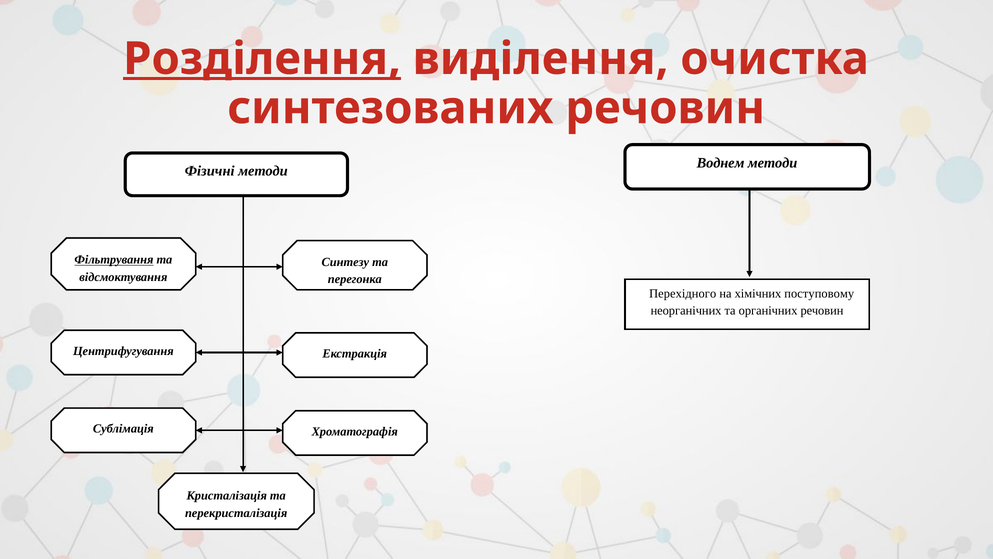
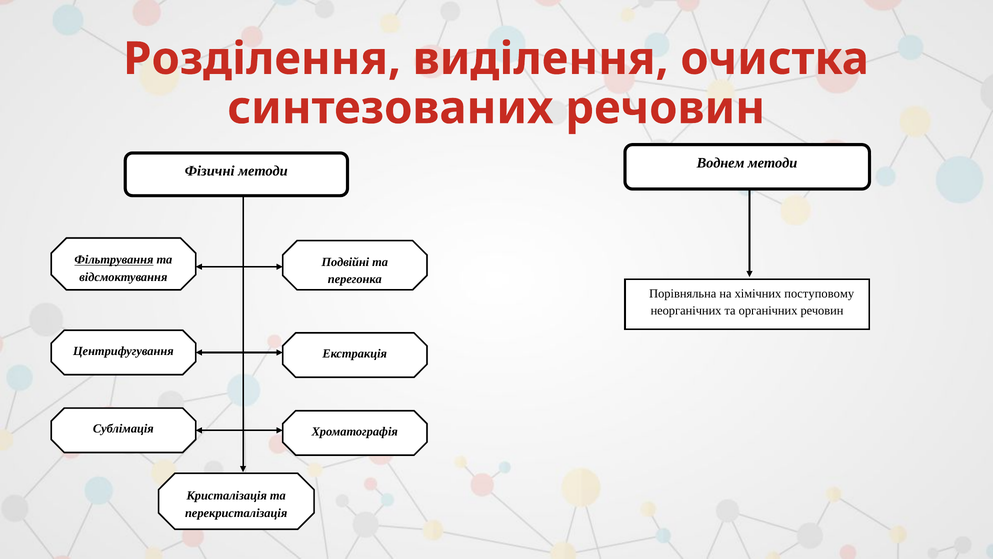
Розділення underline: present -> none (262, 59)
Синтезу: Синтезу -> Подвійні (345, 262)
Перехідного: Перехідного -> Порівняльна (683, 294)
